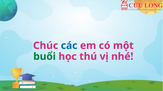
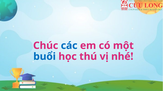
buổi colour: green -> blue (45, 57)
